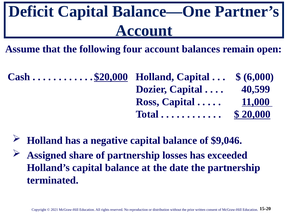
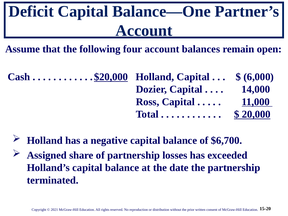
40,599: 40,599 -> 14,000 (256, 89)
$9,046: $9,046 -> $6,700 (227, 140)
